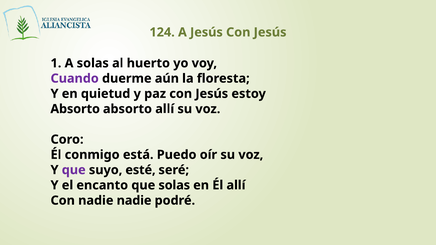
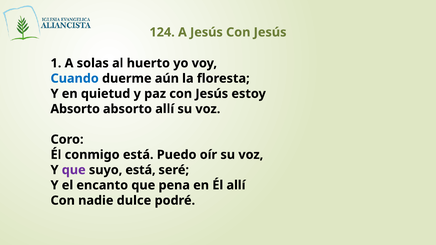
Cuando colour: purple -> blue (75, 79)
suyo esté: esté -> está (140, 170)
que solas: solas -> pena (174, 185)
nadie nadie: nadie -> dulce (134, 201)
